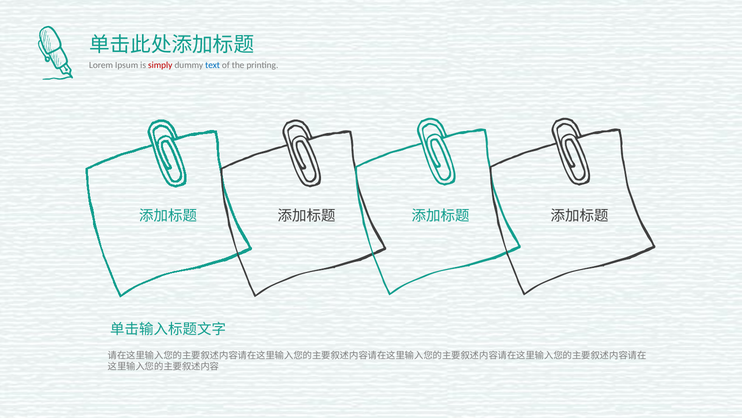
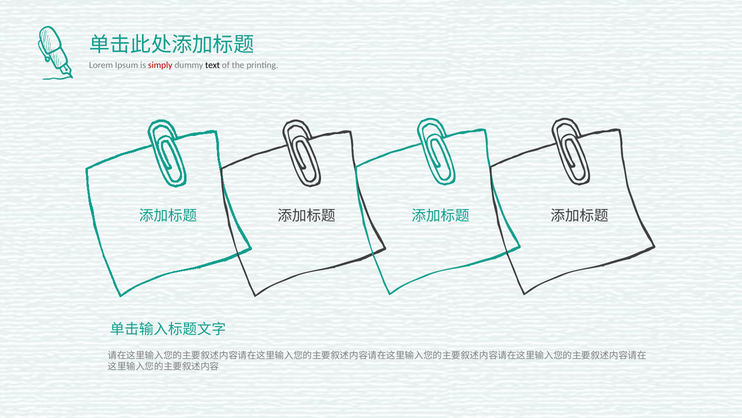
text colour: blue -> black (213, 65)
